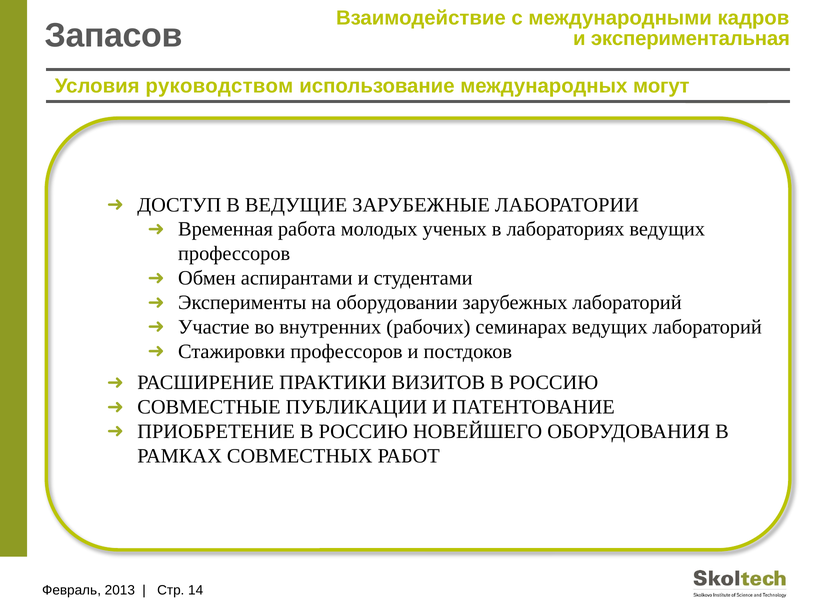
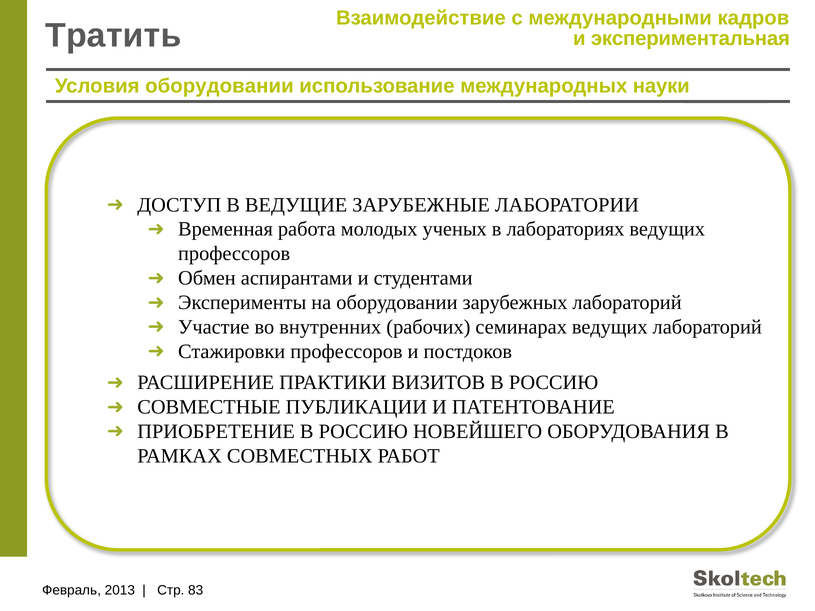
Запасов: Запасов -> Тратить (113, 35)
Условия руководством: руководством -> оборудовании (219, 86)
могут: могут -> науки (661, 86)
14: 14 -> 83 (196, 590)
